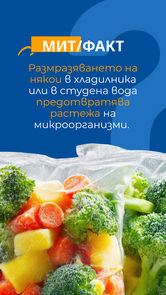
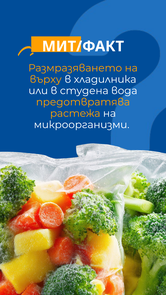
някои: някои -> върху (46, 79)
